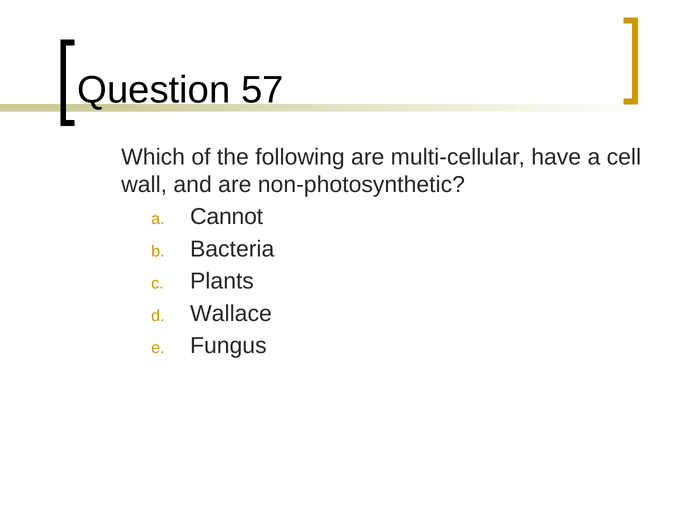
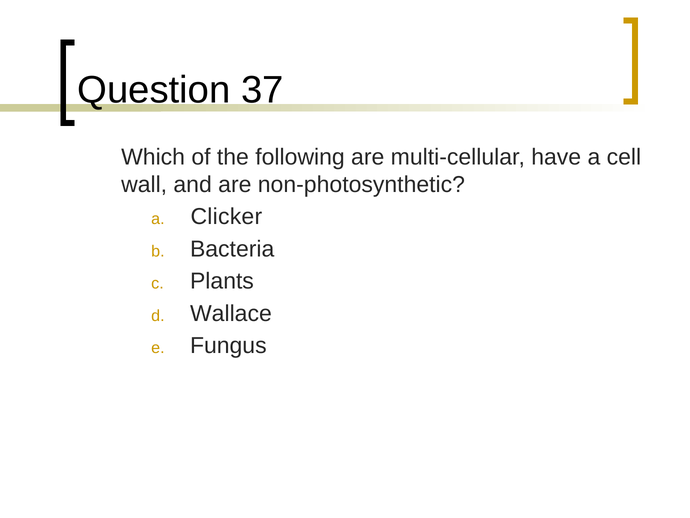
57: 57 -> 37 (262, 90)
Cannot: Cannot -> Clicker (226, 217)
